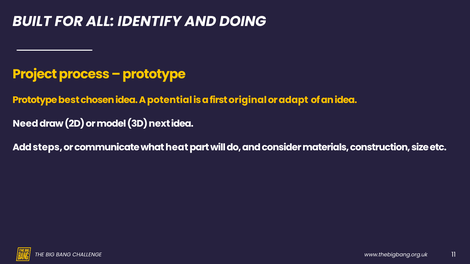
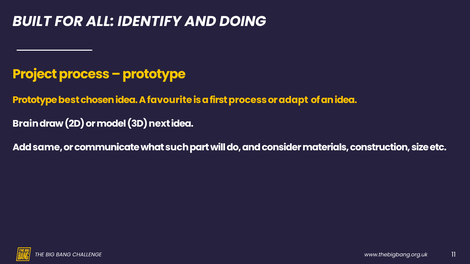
potential: potential -> favourite (170, 100)
first original: original -> process (248, 100)
Need: Need -> Brain (26, 124)
steps: steps -> same (48, 148)
heat: heat -> such (177, 148)
